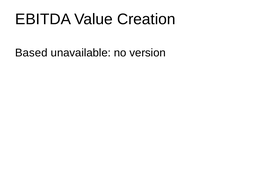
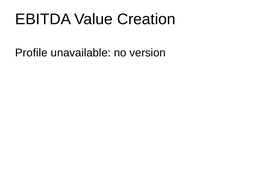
Based: Based -> Profile (31, 53)
